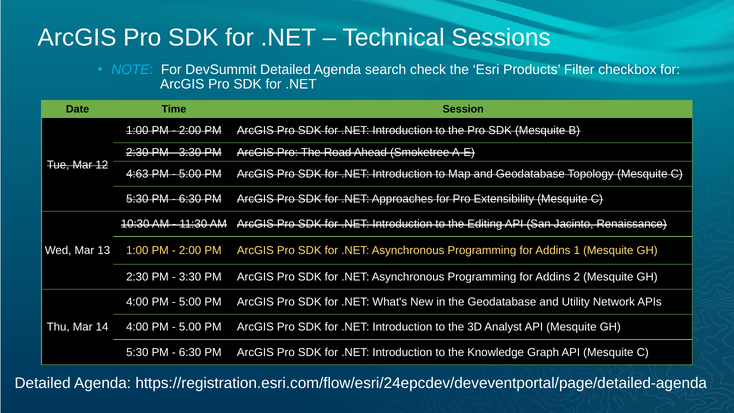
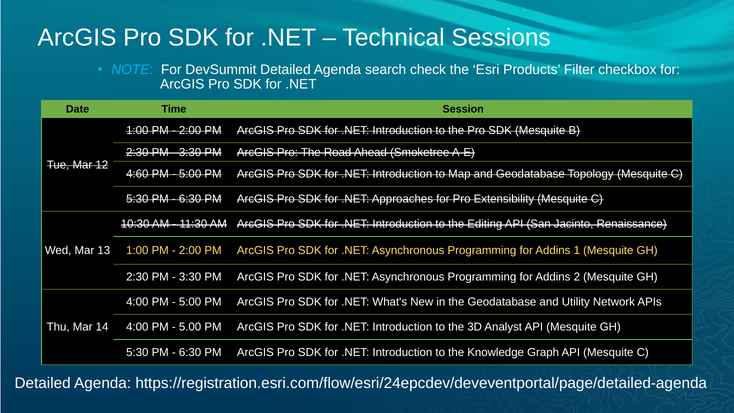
4:63: 4:63 -> 4:60 (137, 174)
